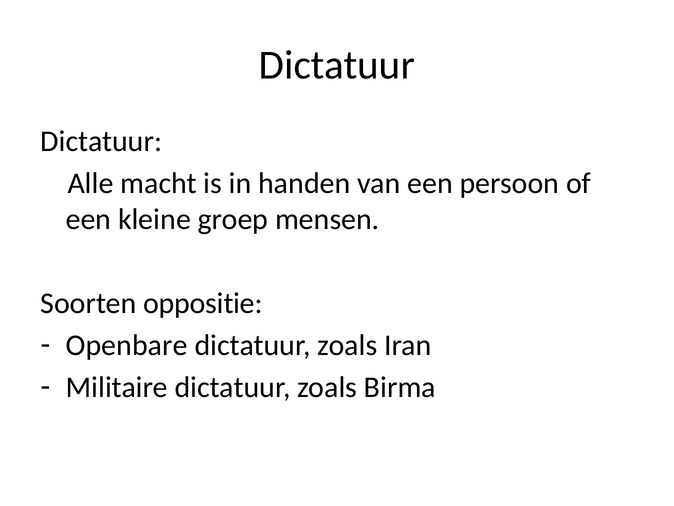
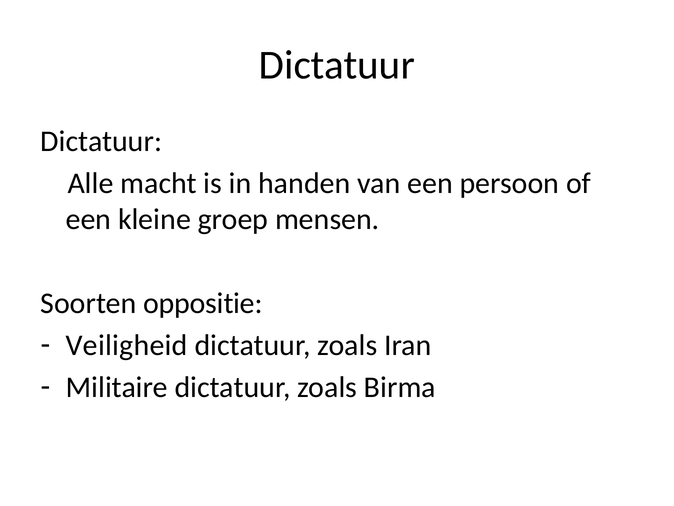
Openbare: Openbare -> Veiligheid (127, 345)
